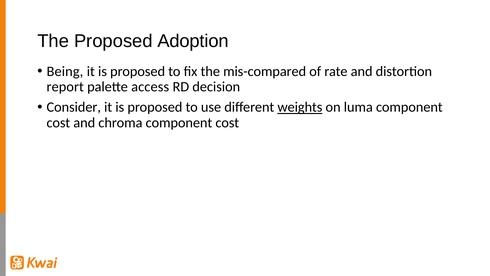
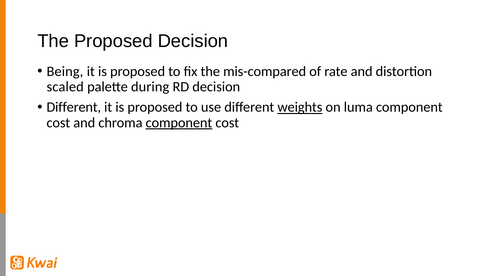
Proposed Adoption: Adoption -> Decision (193, 41)
report: report -> scaled (65, 87)
access: access -> during (150, 87)
Consider: Consider -> Different (74, 107)
component underline: none -> present (179, 123)
